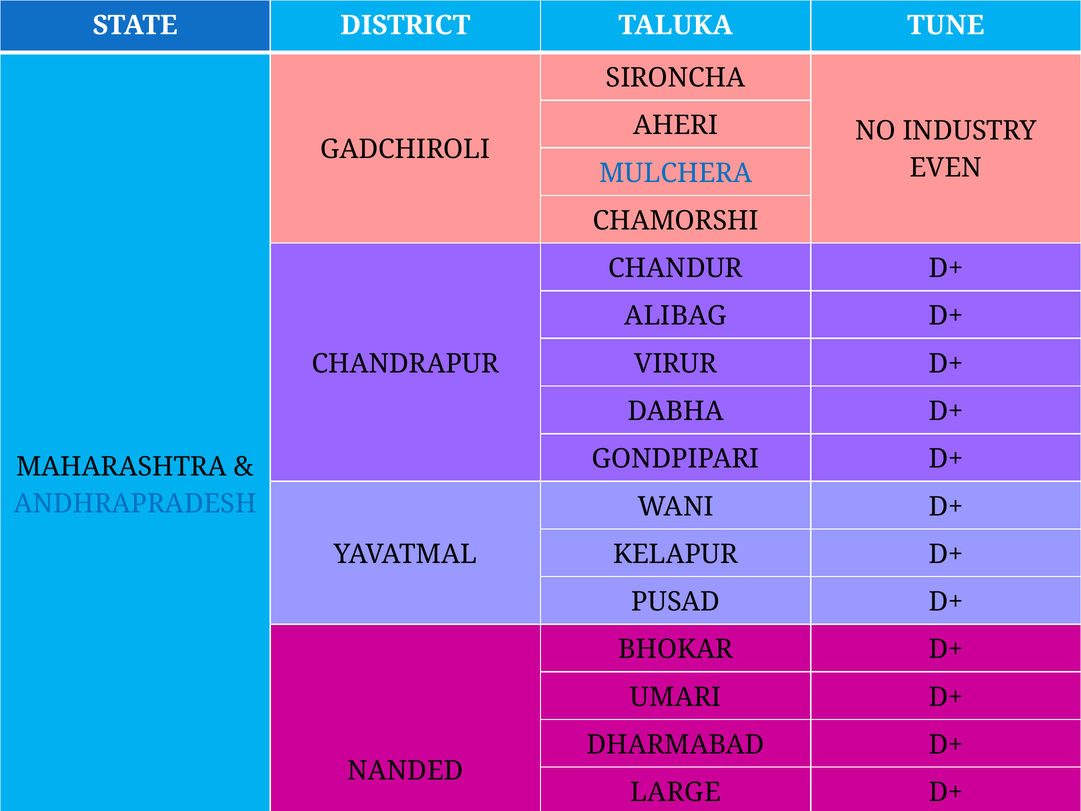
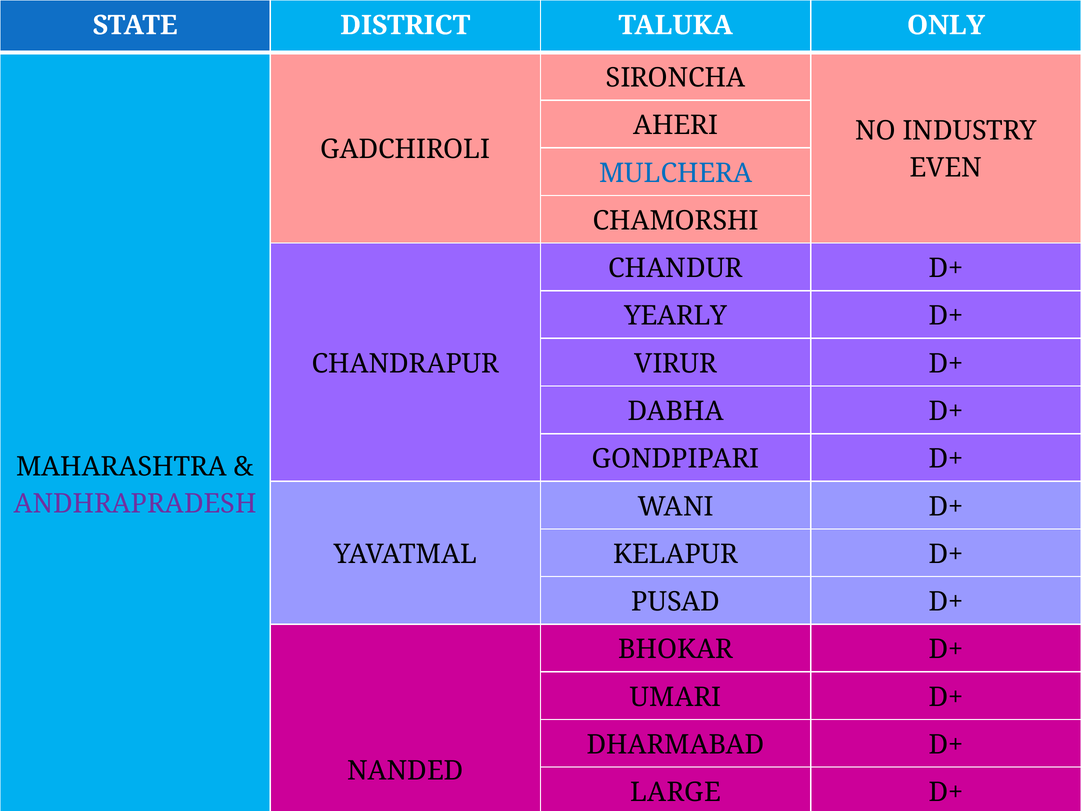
TUNE: TUNE -> ONLY (946, 25)
ALIBAG: ALIBAG -> YEARLY (676, 316)
ANDHRAPRADESH colour: blue -> purple (135, 503)
